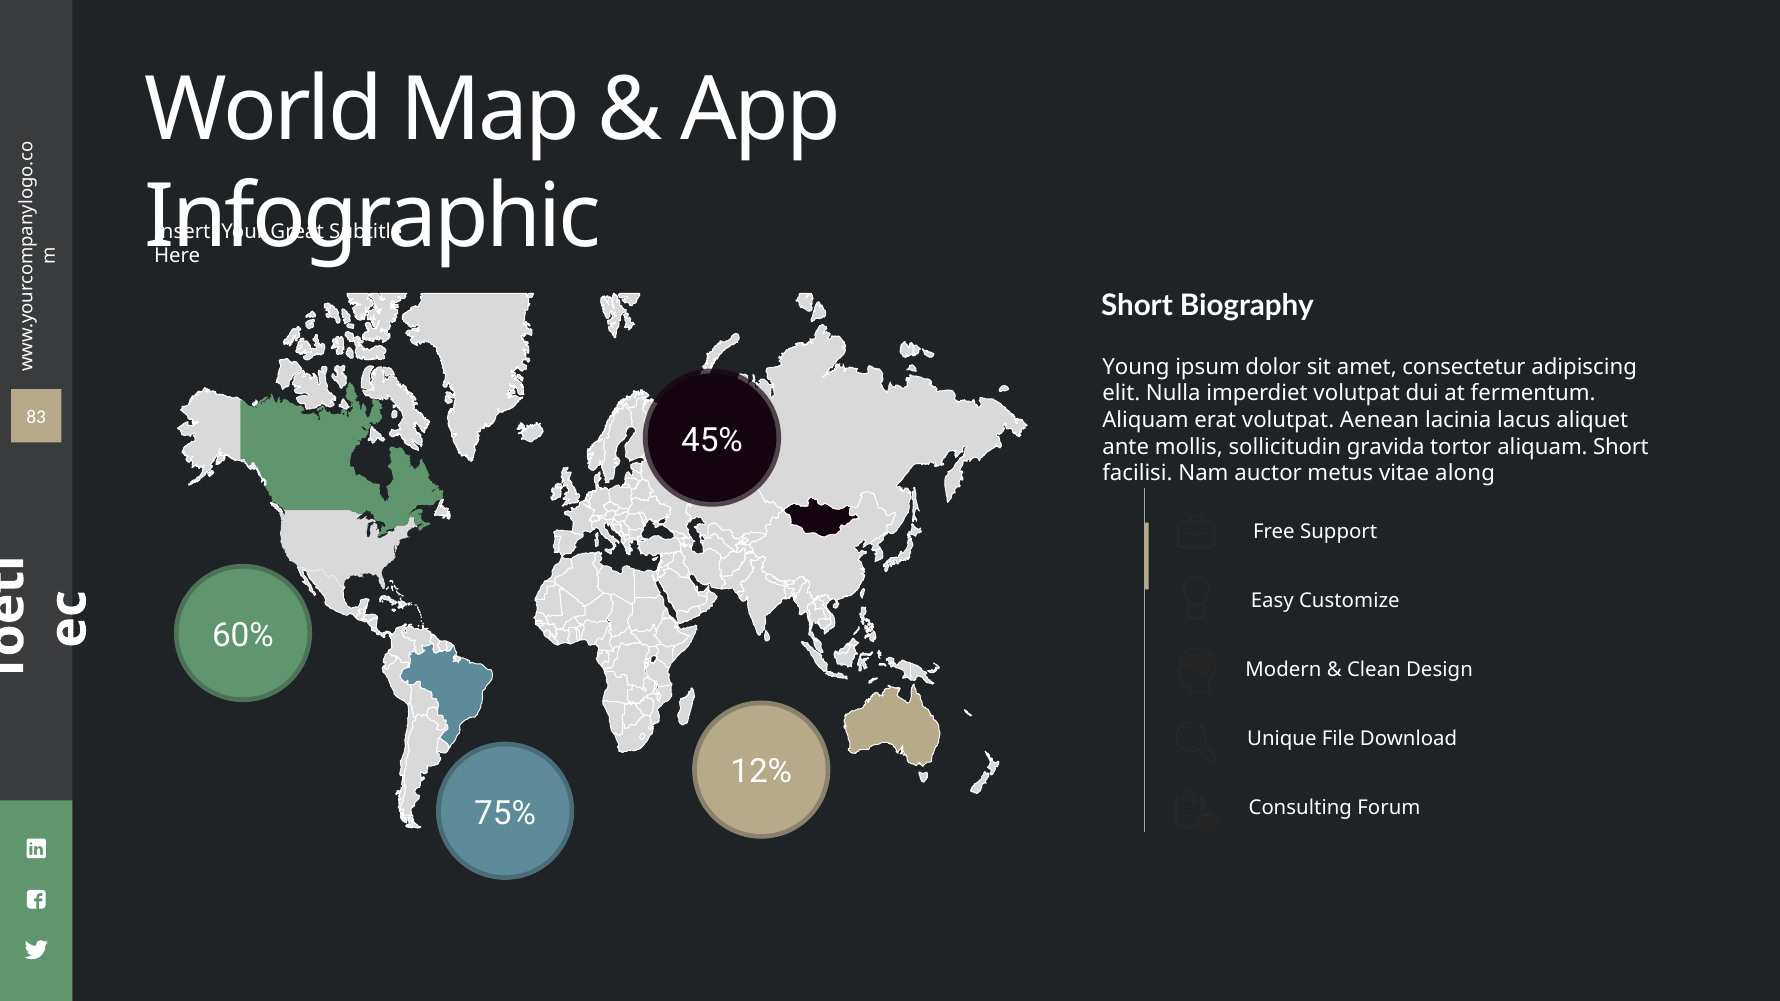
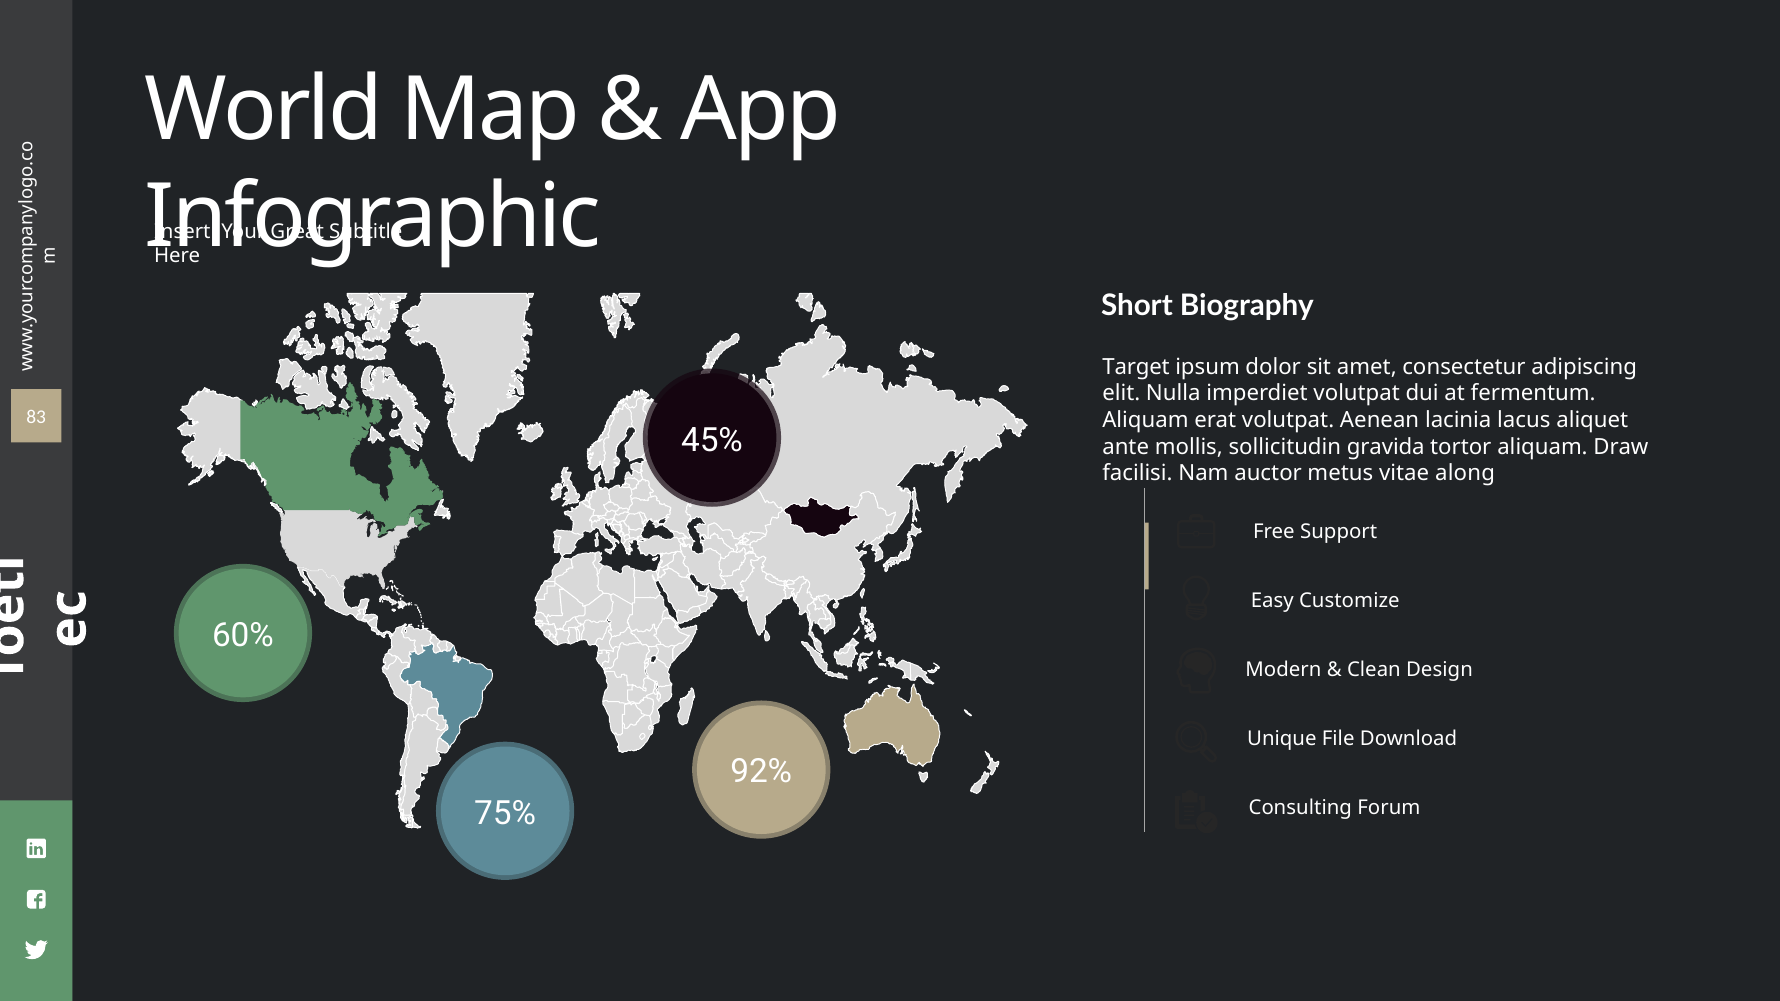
Young: Young -> Target (1136, 367)
aliquam Short: Short -> Draw (1621, 447)
12%: 12% -> 92% (761, 772)
